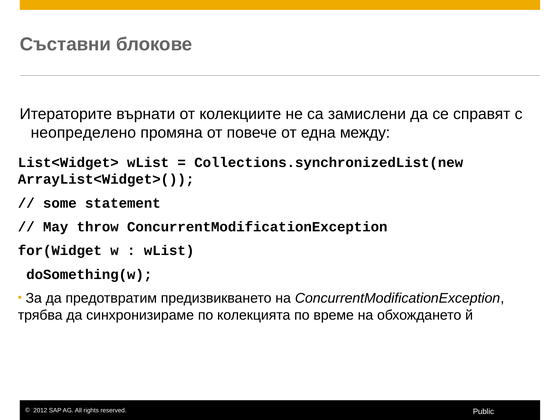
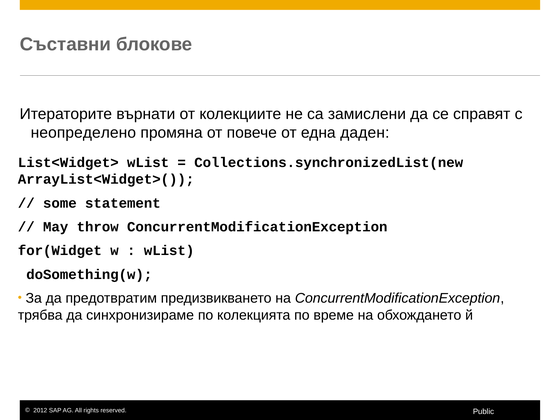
между: между -> даден (365, 133)
